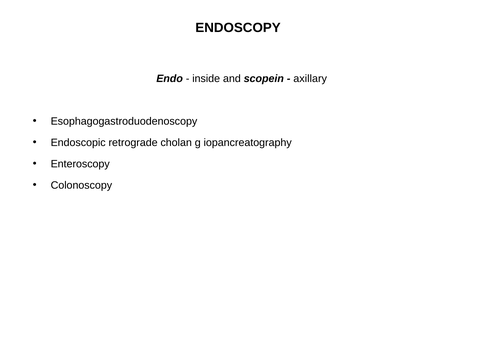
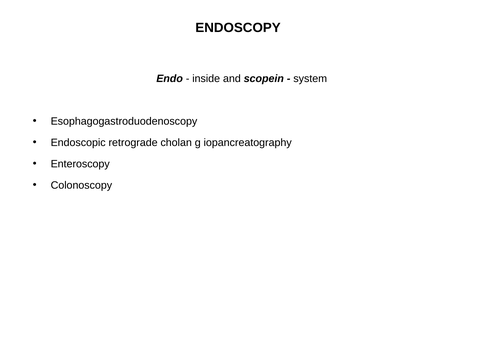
axillary: axillary -> system (310, 79)
